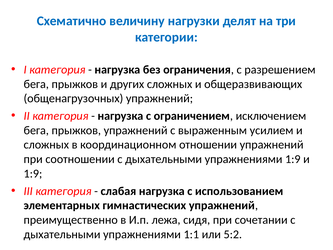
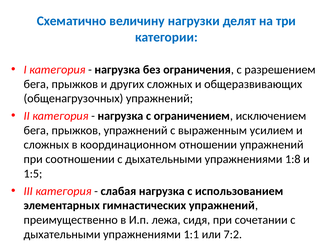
упражнениями 1:9: 1:9 -> 1:8 (293, 159)
1:9: 1:9 -> 1:5 (33, 173)
5:2: 5:2 -> 7:2 (233, 234)
